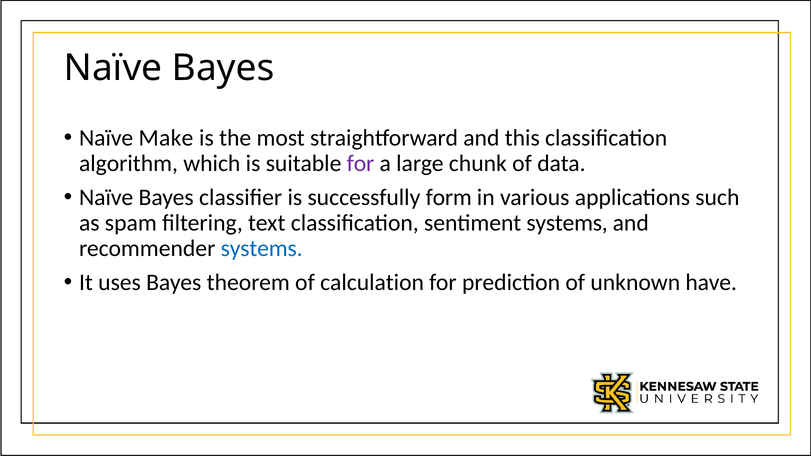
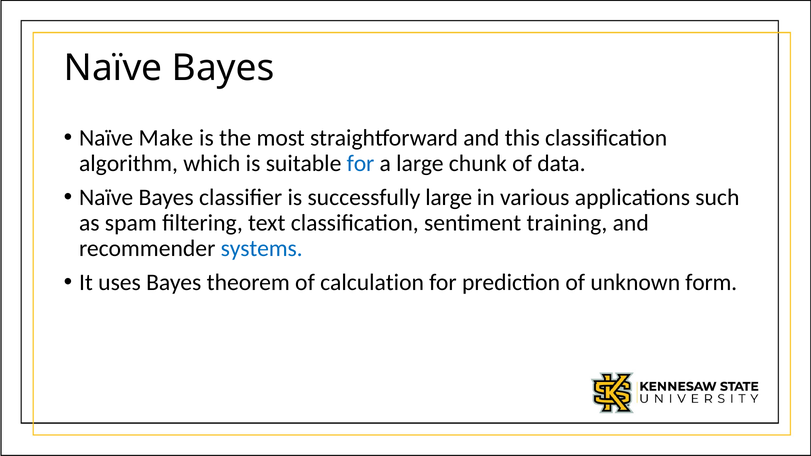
for colour: purple -> blue (361, 164)
successfully form: form -> large (449, 198)
sentiment systems: systems -> training (567, 223)
have: have -> form (711, 283)
